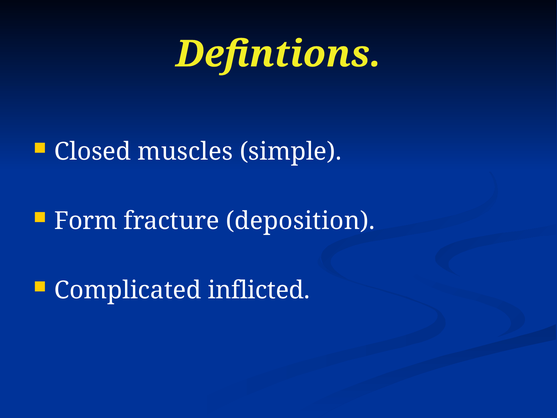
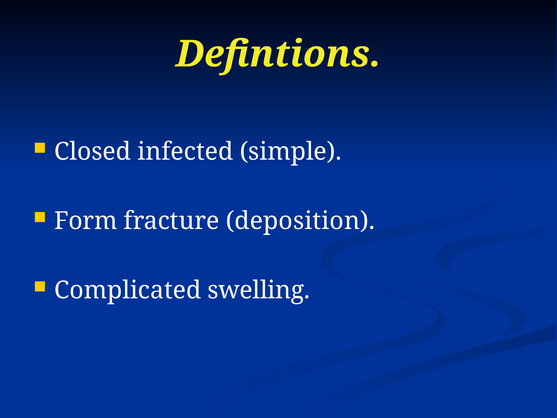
muscles: muscles -> infected (185, 152)
inflicted: inflicted -> swelling (259, 290)
